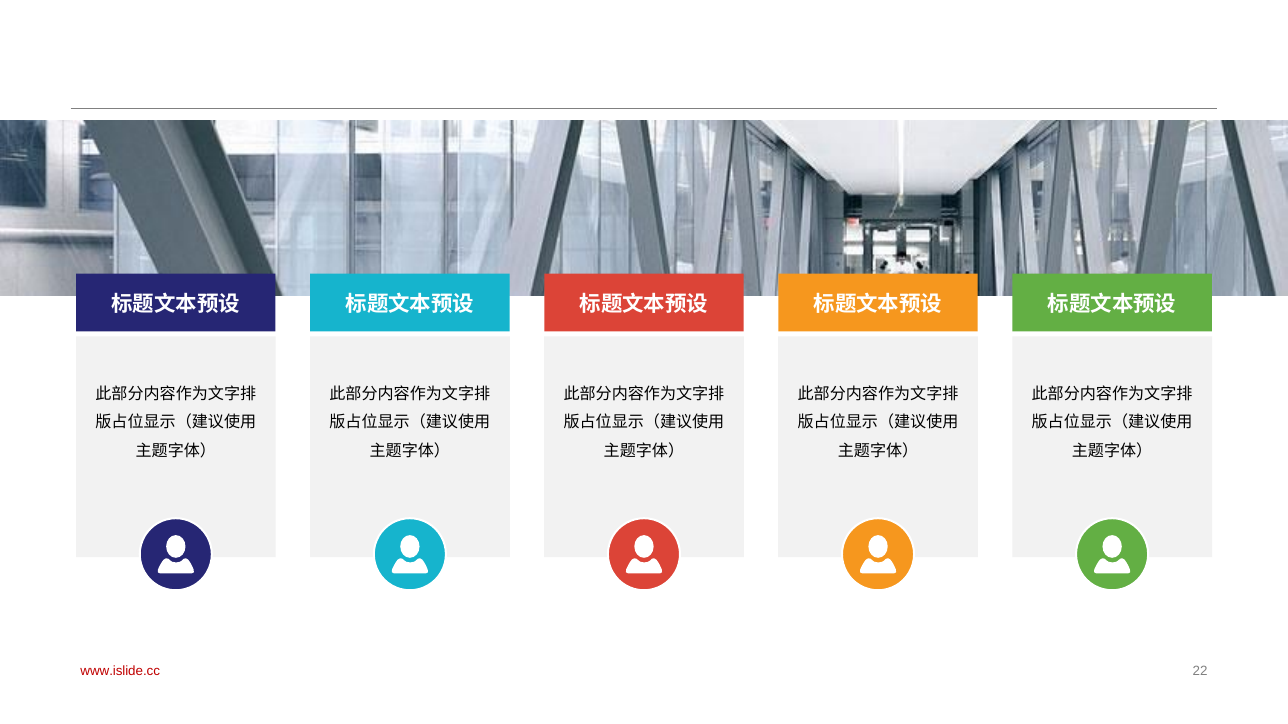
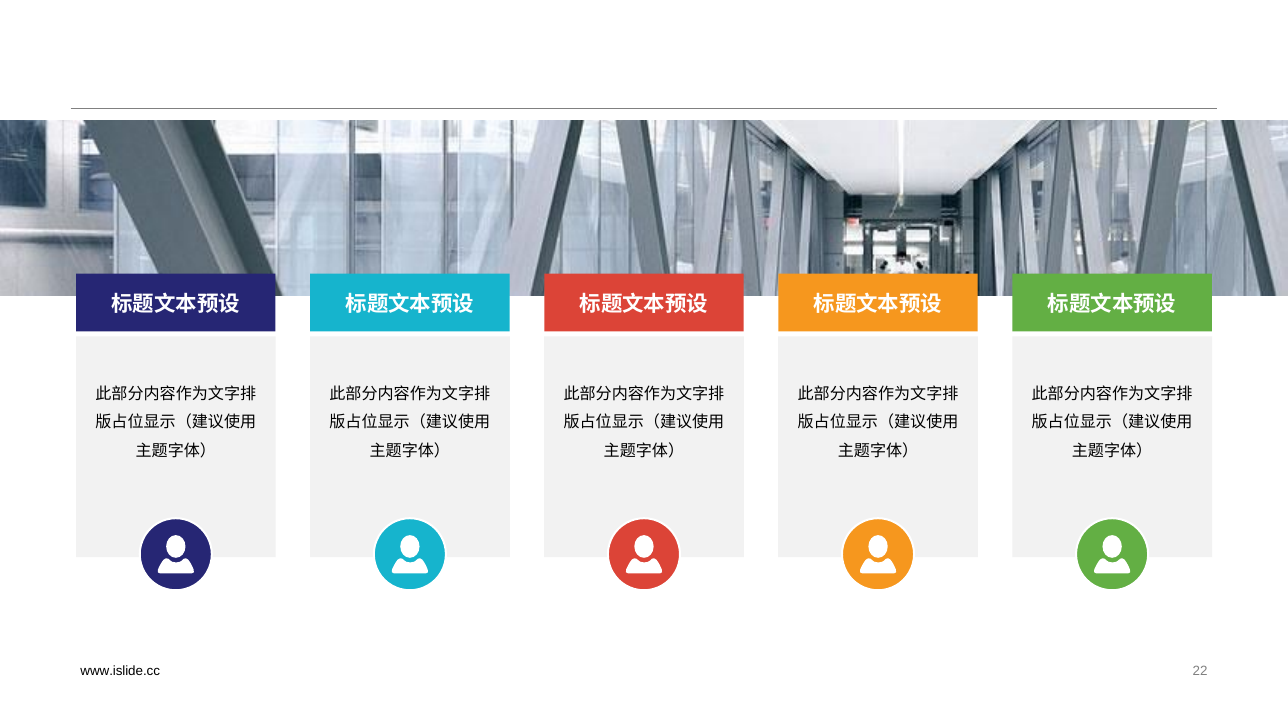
www.islide.cc colour: red -> black (120, 671)
